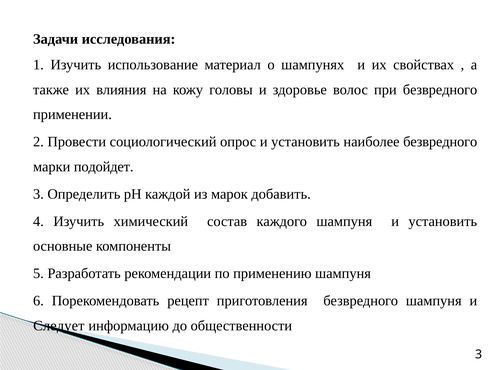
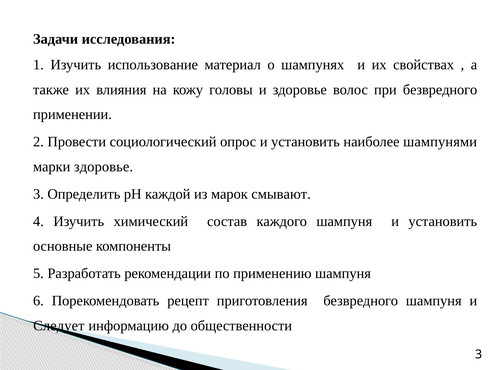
наиболее безвредного: безвредного -> шампунями (440, 142)
марки подойдет: подойдет -> здоровье (104, 167)
добавить: добавить -> смывают (281, 194)
